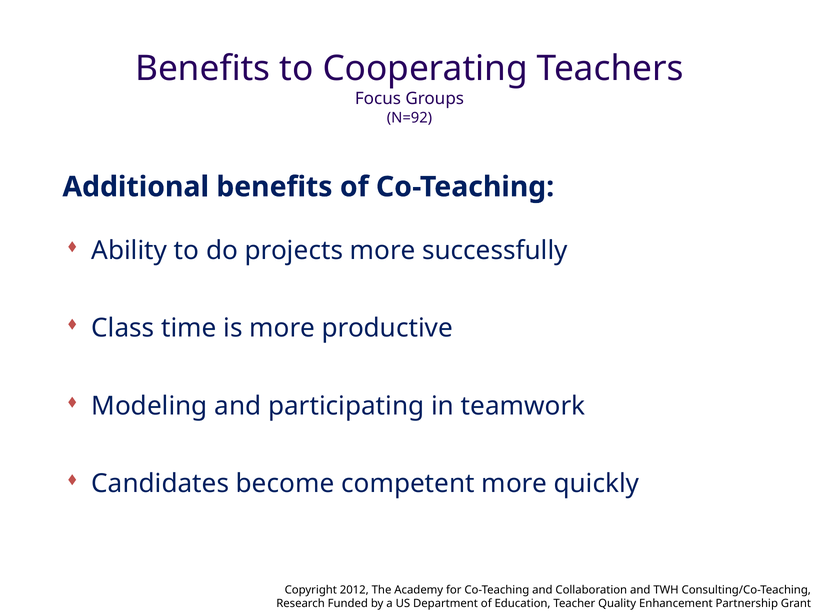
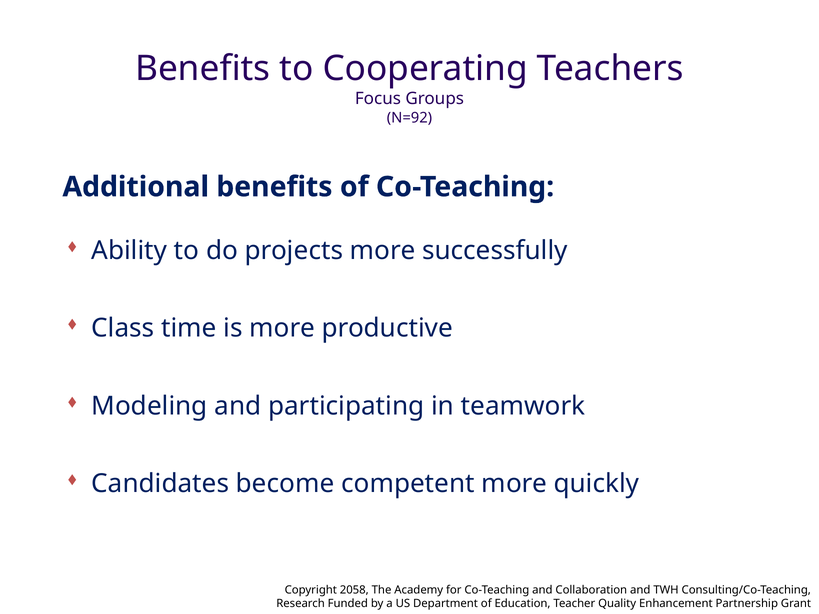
2012: 2012 -> 2058 (354, 590)
